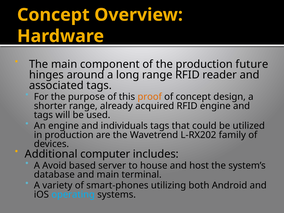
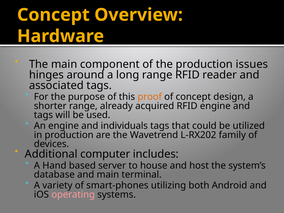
future: future -> issues (252, 64)
Avoid: Avoid -> Hand (54, 166)
operating colour: light blue -> pink (73, 195)
